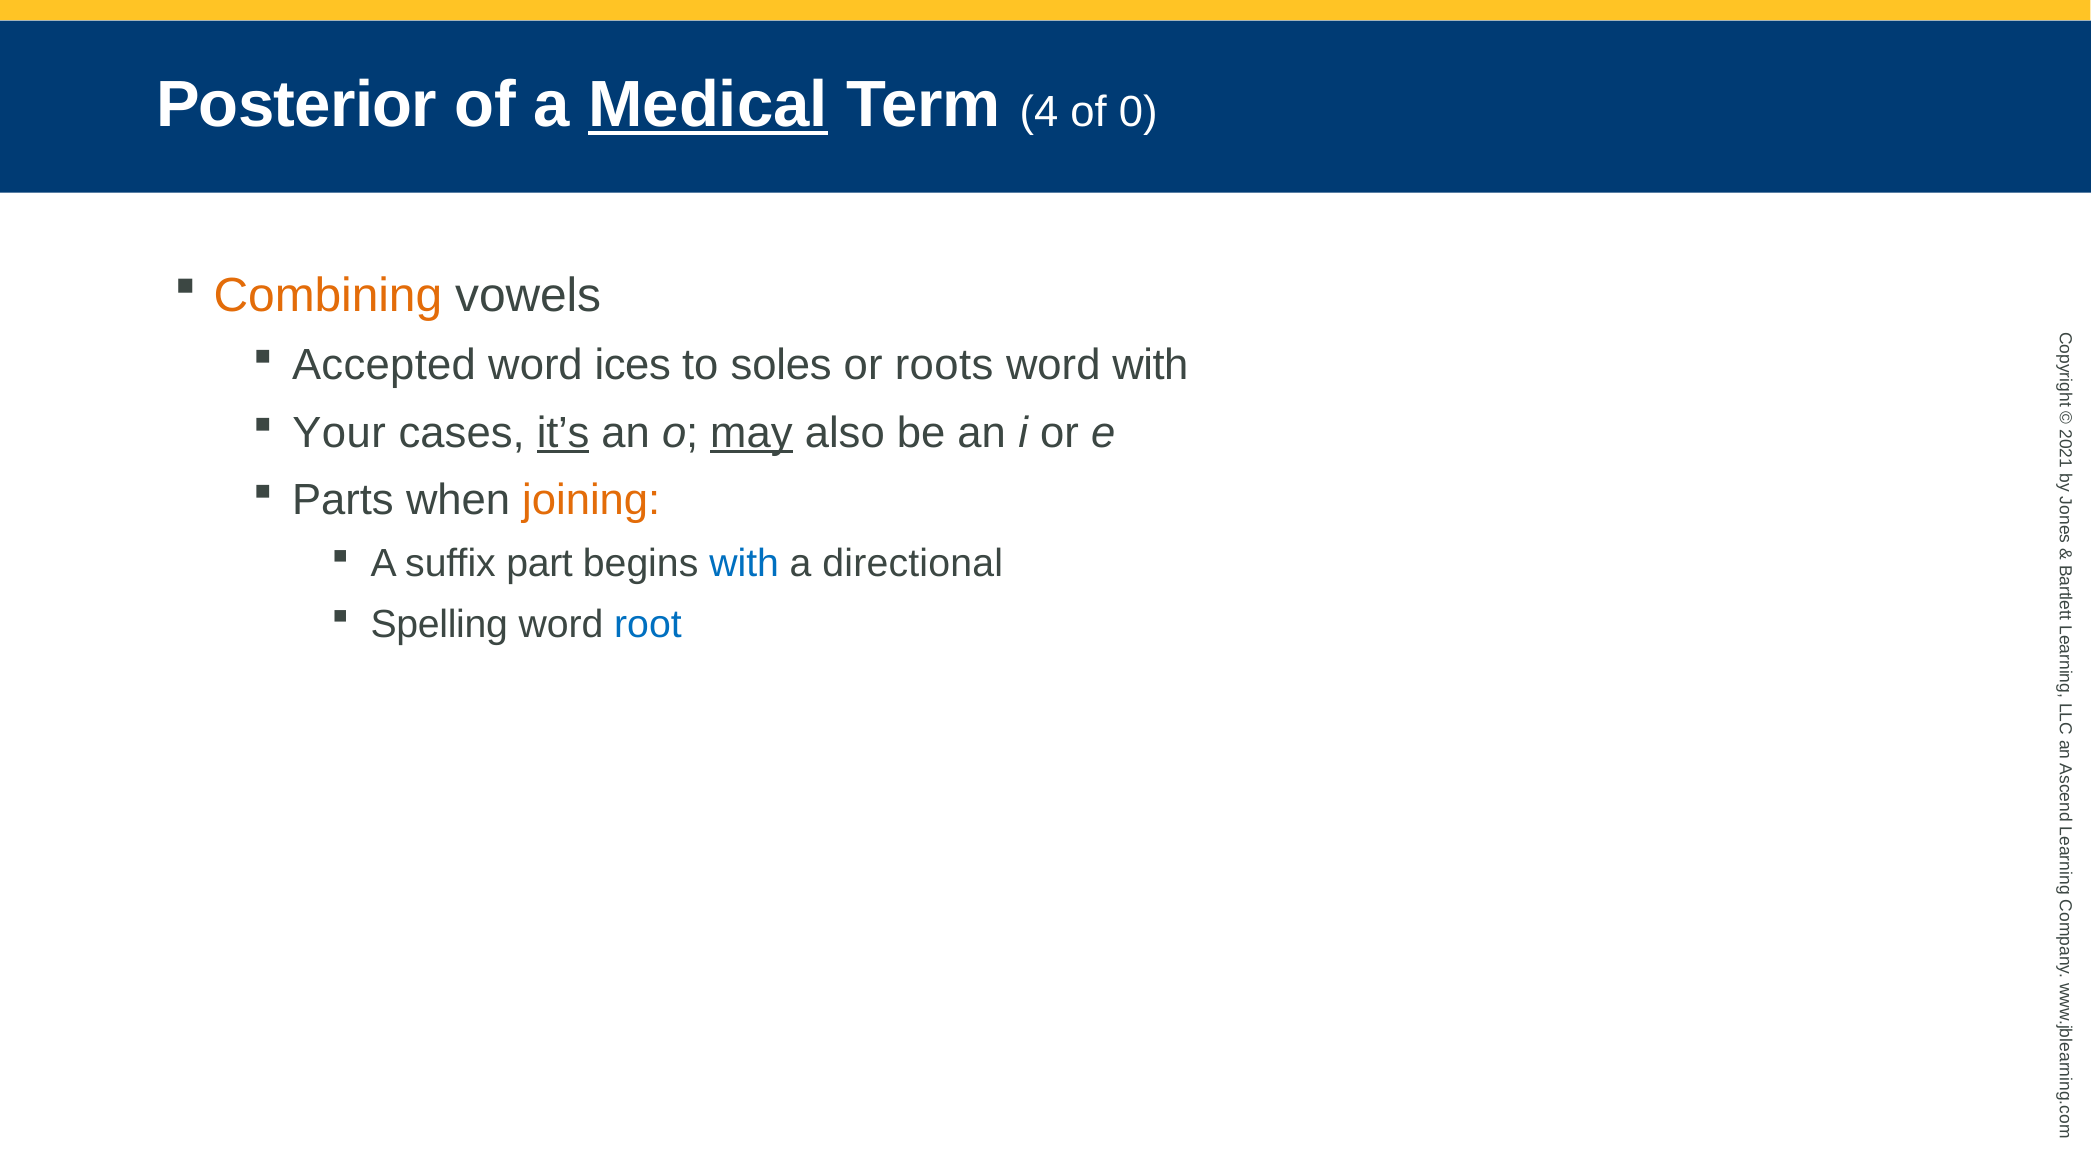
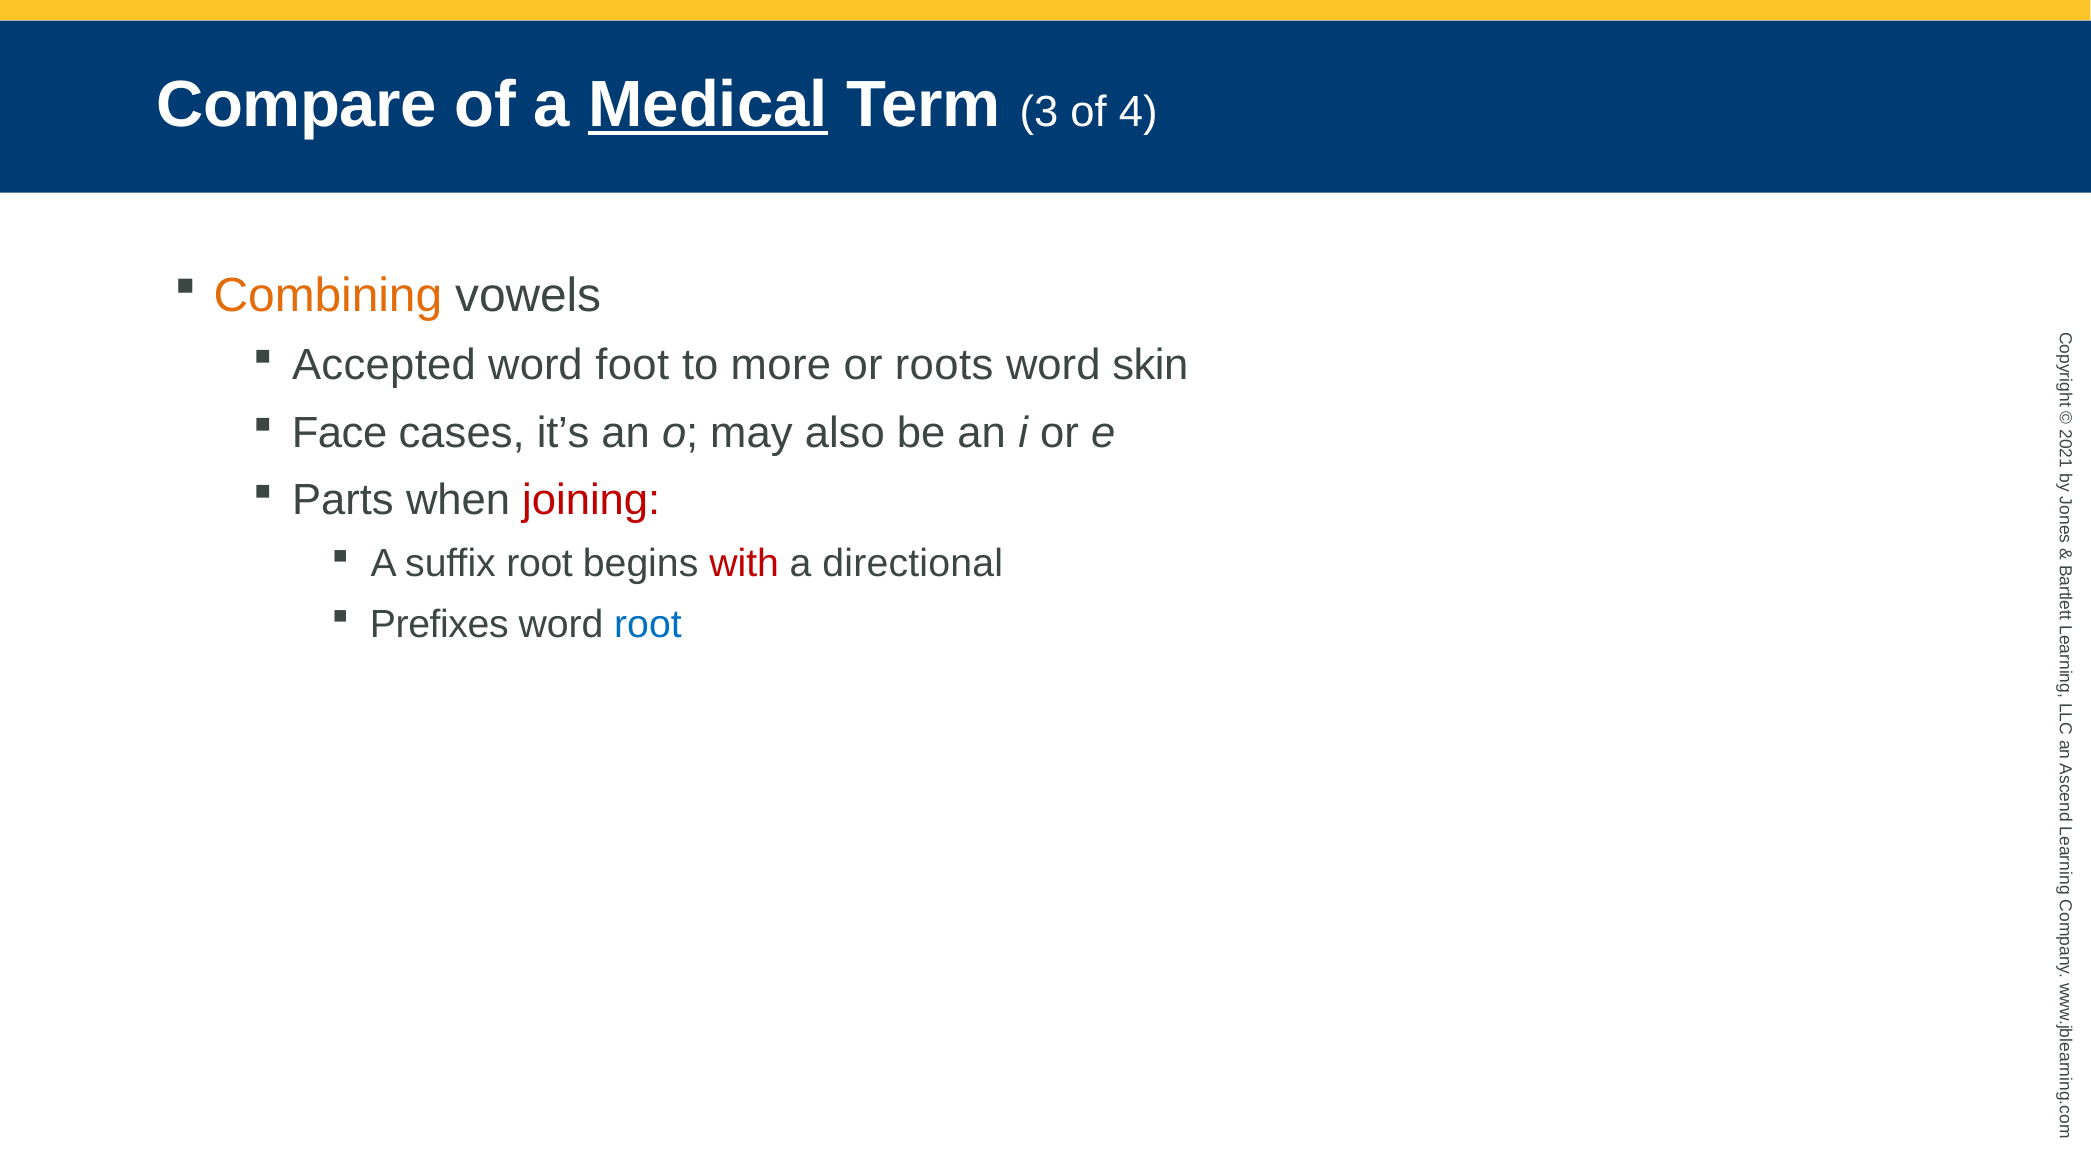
Posterior: Posterior -> Compare (297, 105)
4: 4 -> 3 (1039, 112)
of 0: 0 -> 4 (1138, 112)
ices: ices -> foot (632, 365)
soles: soles -> more (781, 365)
word with: with -> skin (1150, 365)
Your: Your -> Face (340, 433)
it’s underline: present -> none (563, 433)
may underline: present -> none (751, 433)
joining colour: orange -> red (591, 501)
suffix part: part -> root (540, 564)
with colour: blue -> red (744, 564)
Spelling: Spelling -> Prefixes (439, 624)
